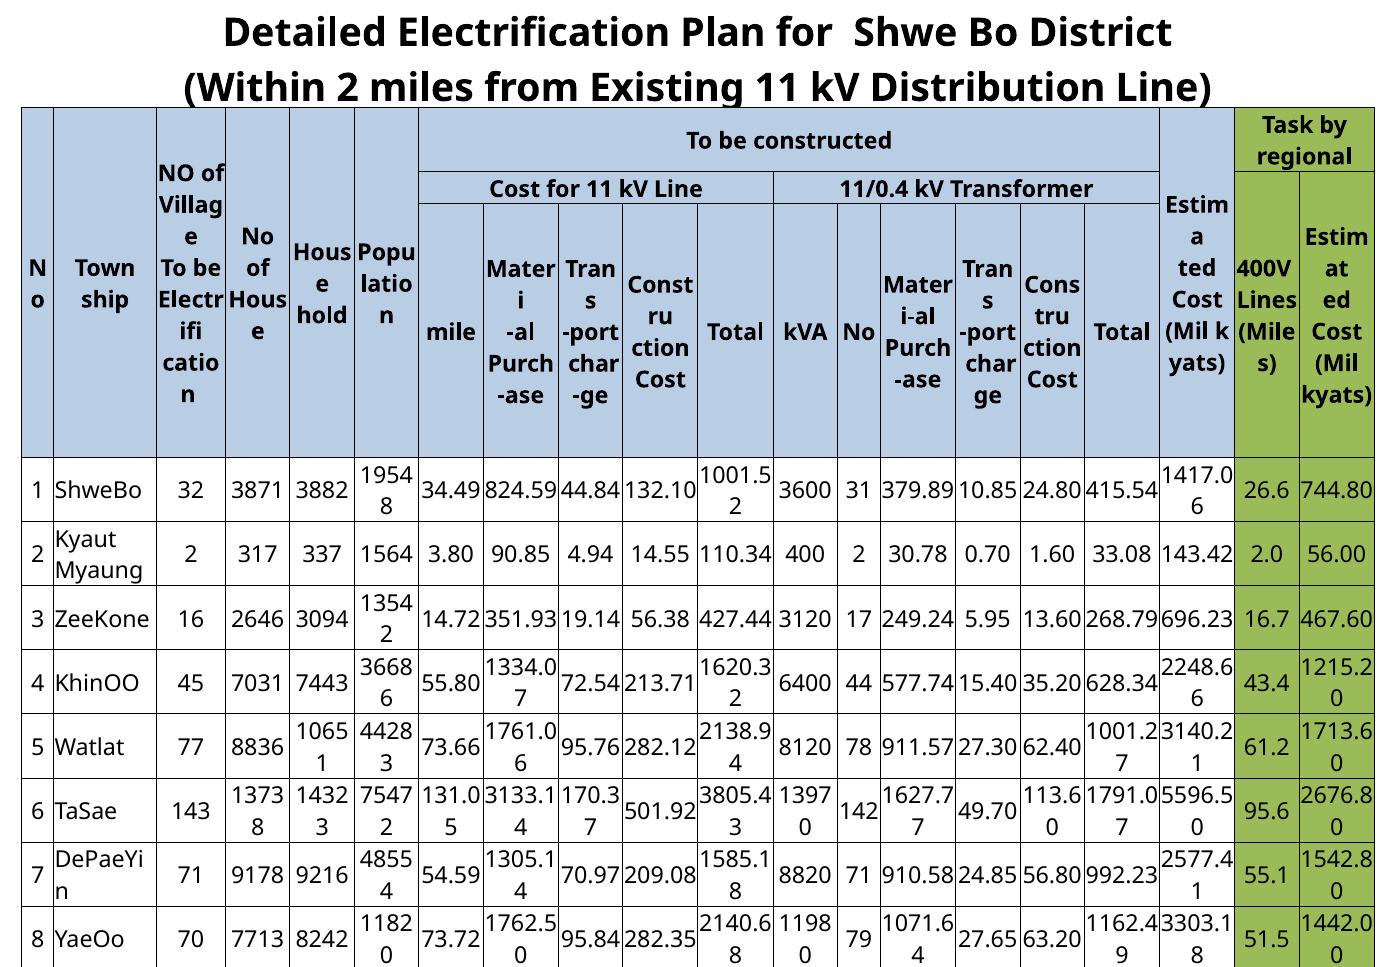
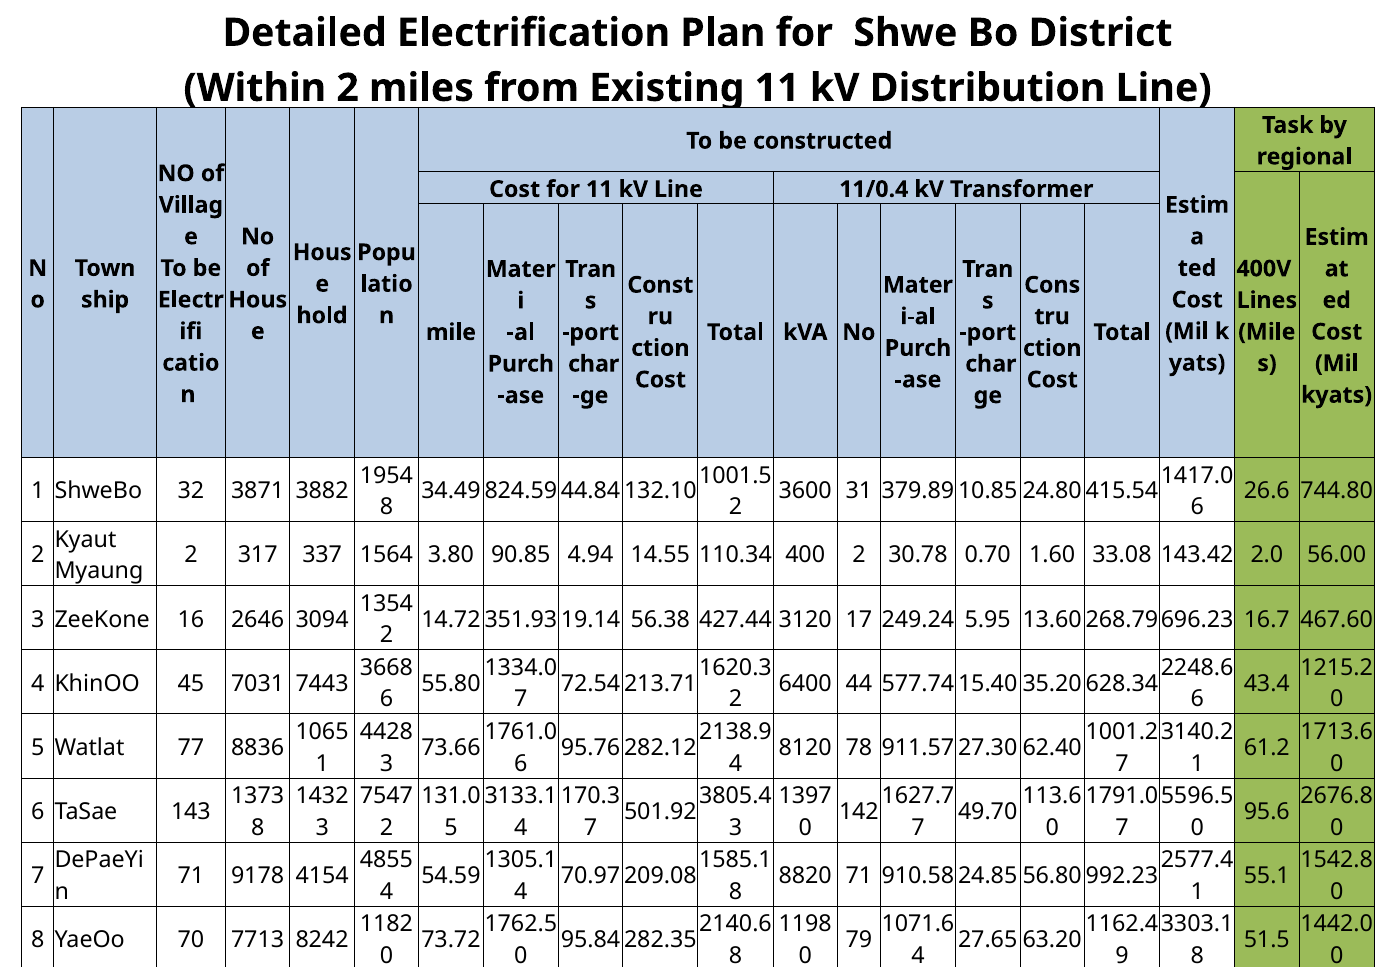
9216: 9216 -> 4154 (322, 875)
